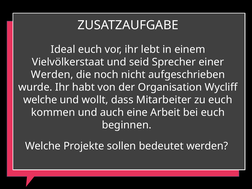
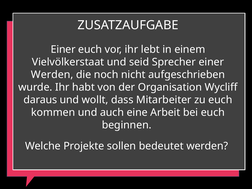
Ideal: Ideal -> Einer (63, 49)
welche: welche -> daraus (40, 100)
